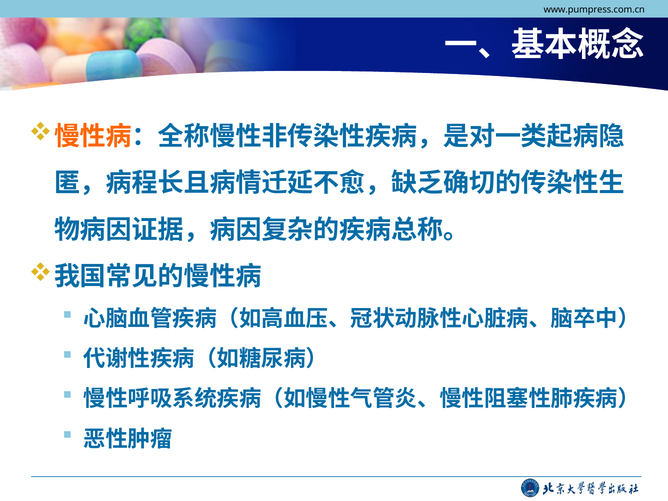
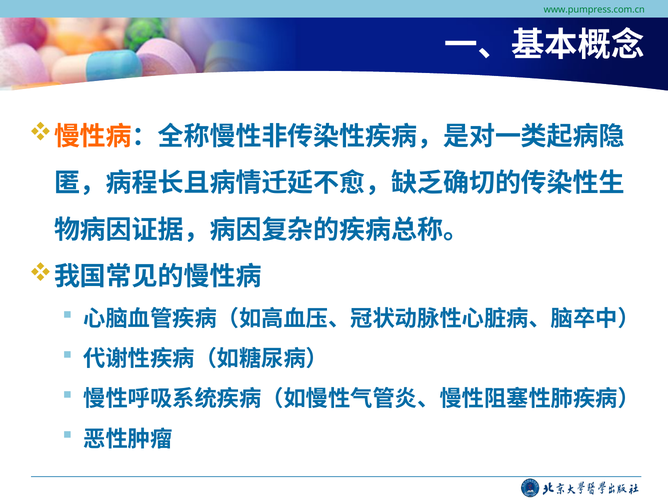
www.pumpress.com.cn colour: black -> green (594, 10)
